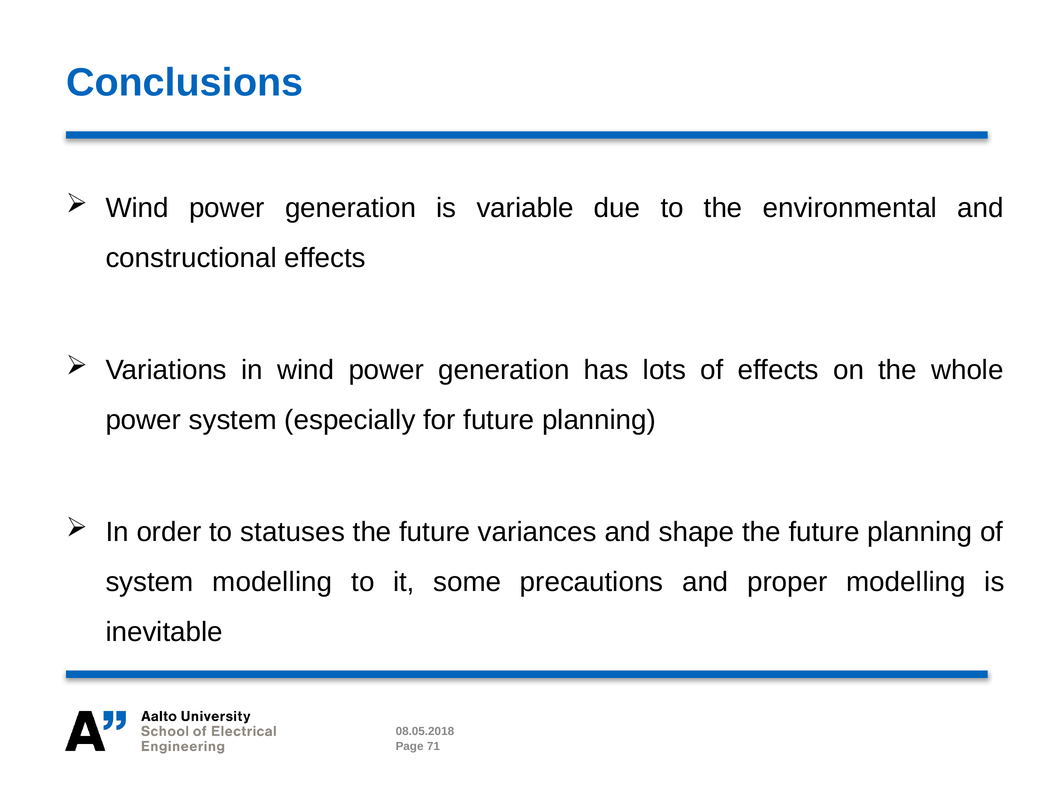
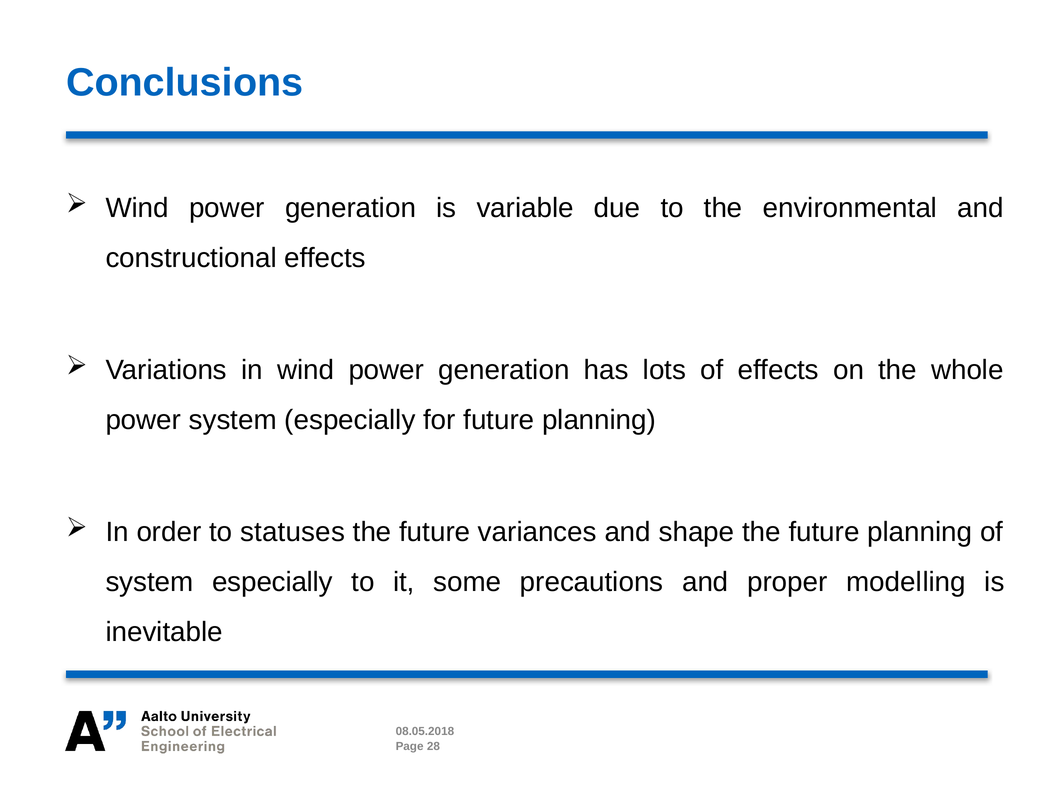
modelling: modelling -> especially (272, 582)
71: 71 -> 28 (433, 747)
